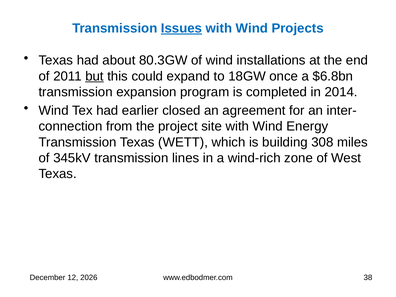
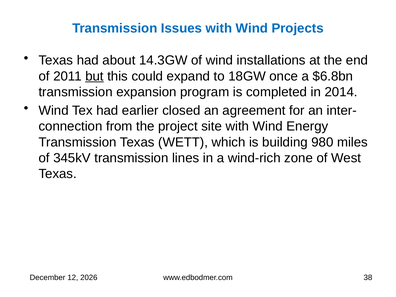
Issues underline: present -> none (182, 28)
80.3GW: 80.3GW -> 14.3GW (163, 60)
308: 308 -> 980 (322, 142)
